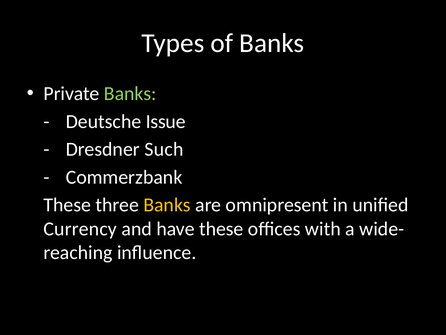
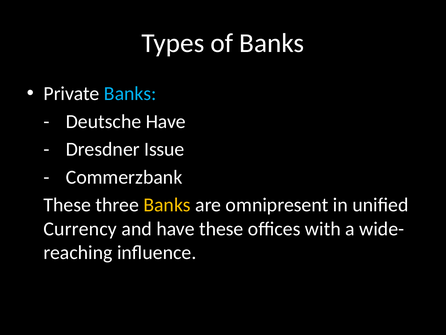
Banks colour: light green -> light blue (130, 94)
Deutsche Issue: Issue -> Have (166, 121)
Such: Such -> Issue (164, 149)
